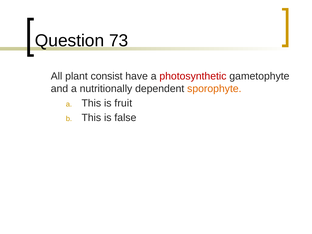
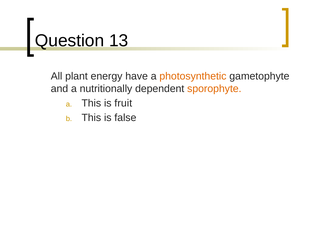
73: 73 -> 13 (119, 41)
consist: consist -> energy (107, 76)
photosynthetic colour: red -> orange (193, 76)
